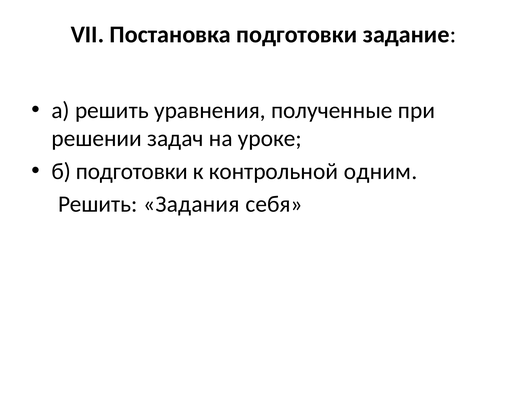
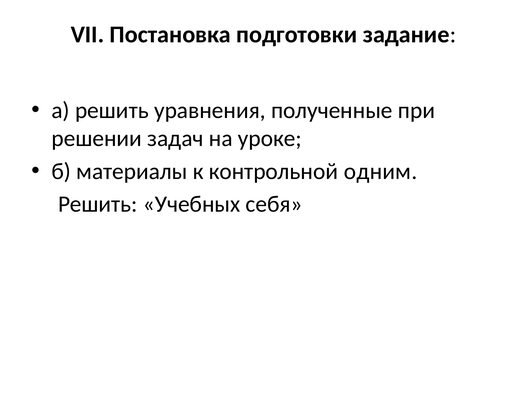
б подготовки: подготовки -> материалы (132, 171)
Задания: Задания -> Учебных (192, 204)
